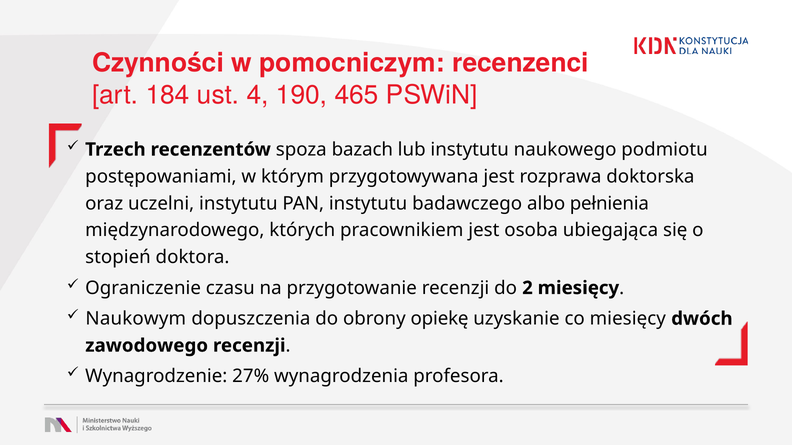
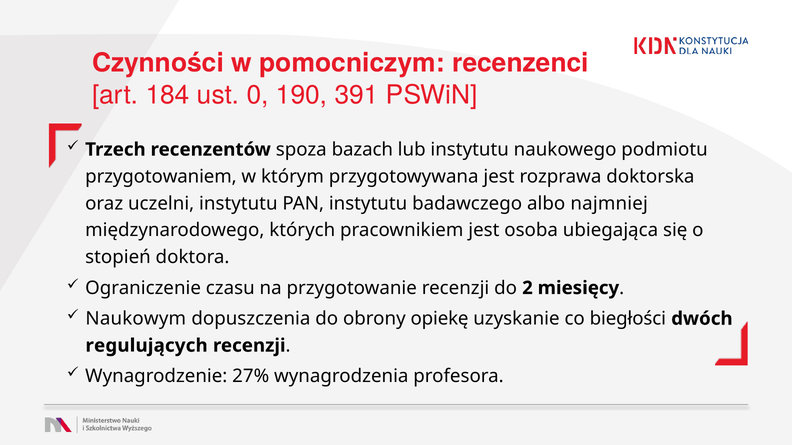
4: 4 -> 0 (258, 95)
465: 465 -> 391 (357, 95)
postępowaniami: postępowaniami -> przygotowaniem (161, 177)
pełnienia: pełnienia -> najmniej (609, 204)
co miesięcy: miesięcy -> biegłości (628, 319)
zawodowego: zawodowego -> regulujących (147, 346)
